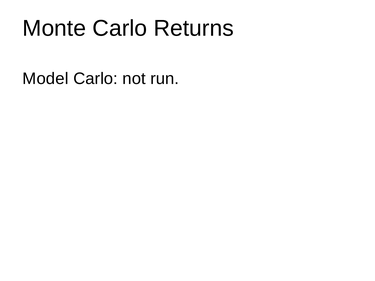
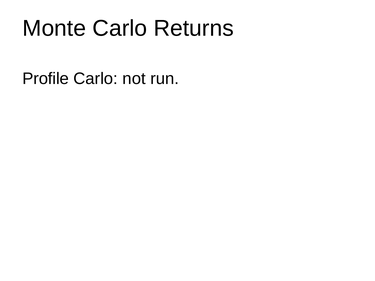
Model: Model -> Profile (46, 79)
